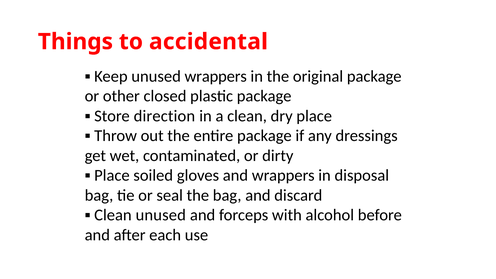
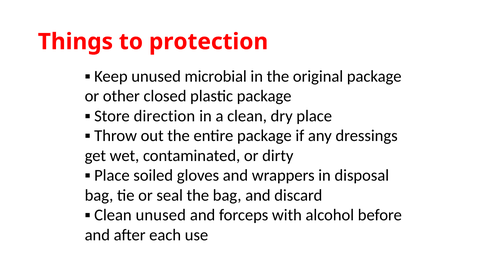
accidental: accidental -> protection (209, 42)
unused wrappers: wrappers -> microbial (216, 76)
